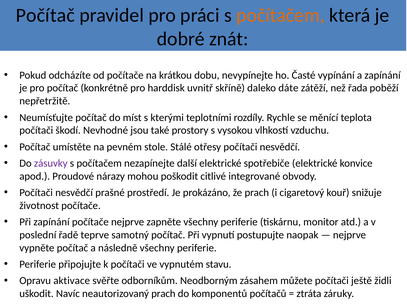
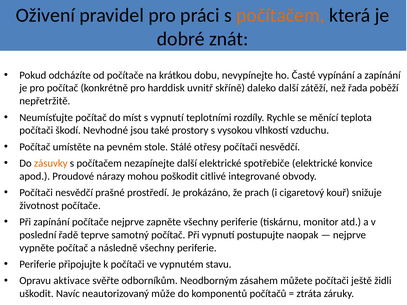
Počítač: Počítač -> Oživení (45, 15)
daleko dáte: dáte -> další (288, 88)
s kterými: kterými -> vypnutí (167, 118)
zásuvky colour: purple -> orange (51, 163)
neautorizovaný prach: prach -> může (163, 294)
